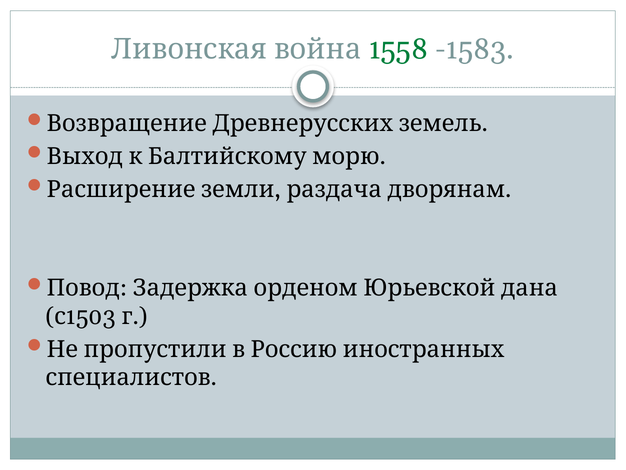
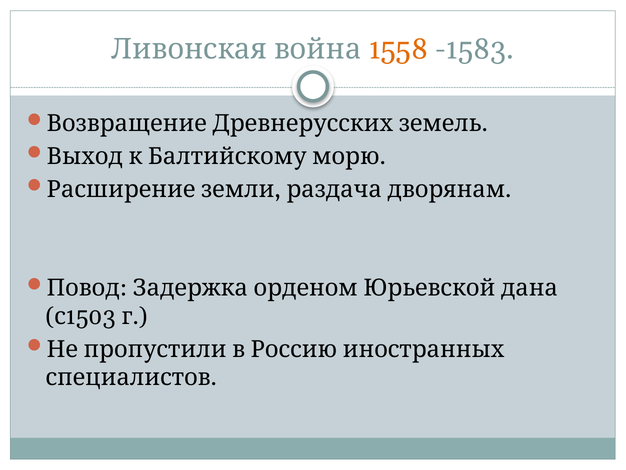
1558 colour: green -> orange (398, 49)
